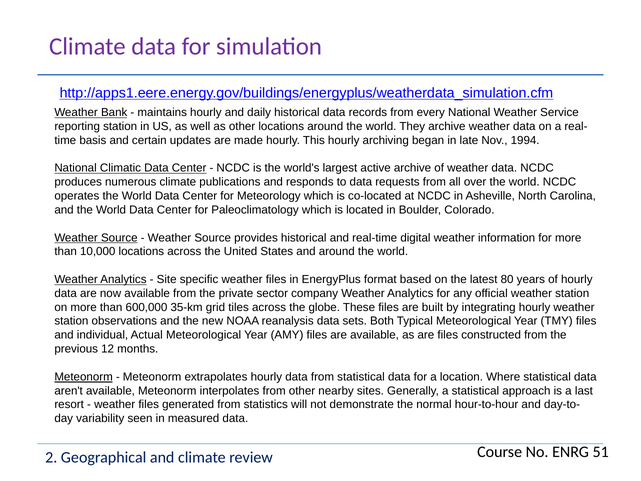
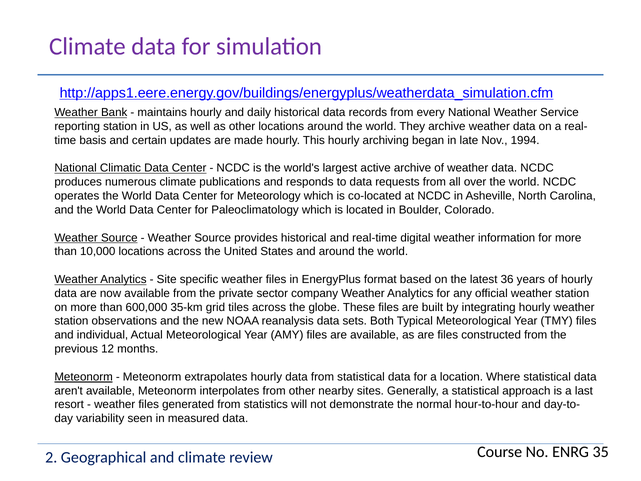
80: 80 -> 36 (507, 279)
51: 51 -> 35 (601, 452)
